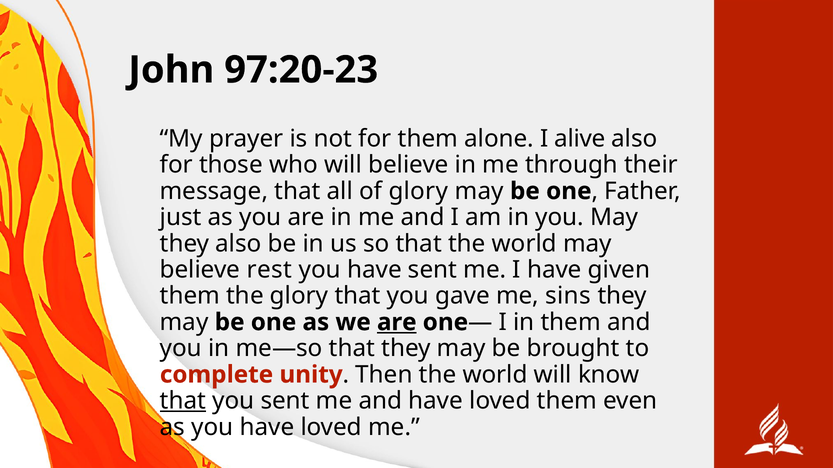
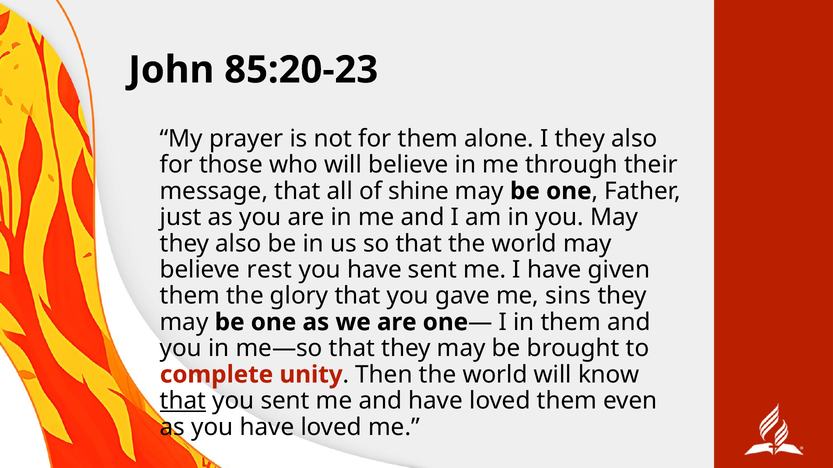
97:20-23: 97:20-23 -> 85:20-23 (301, 70)
I alive: alive -> they (580, 139)
of glory: glory -> shine (419, 191)
are underline: present -> none (397, 323)
